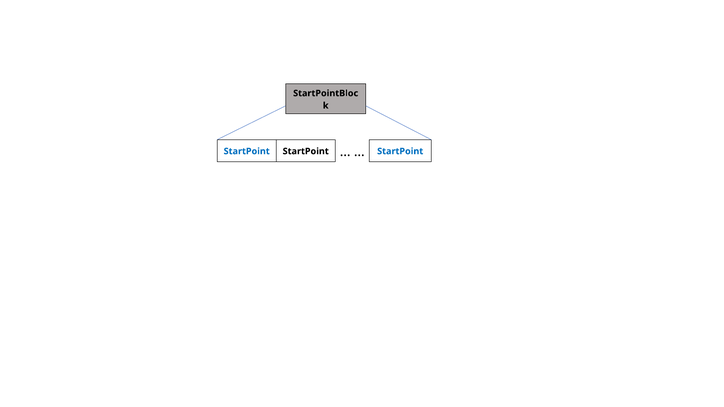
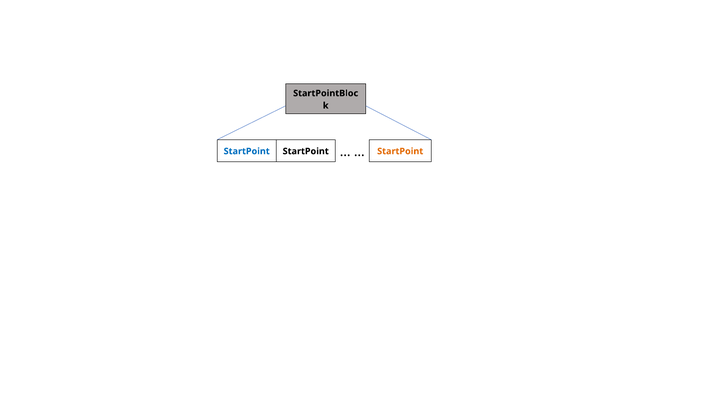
StartPoint colour: blue -> orange (400, 151)
